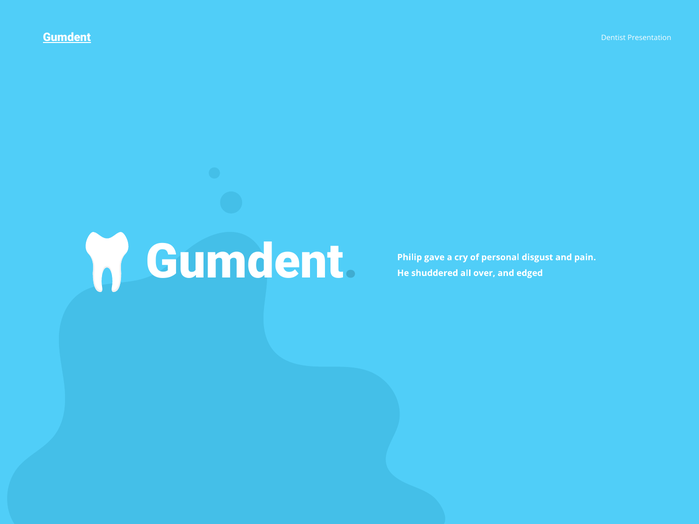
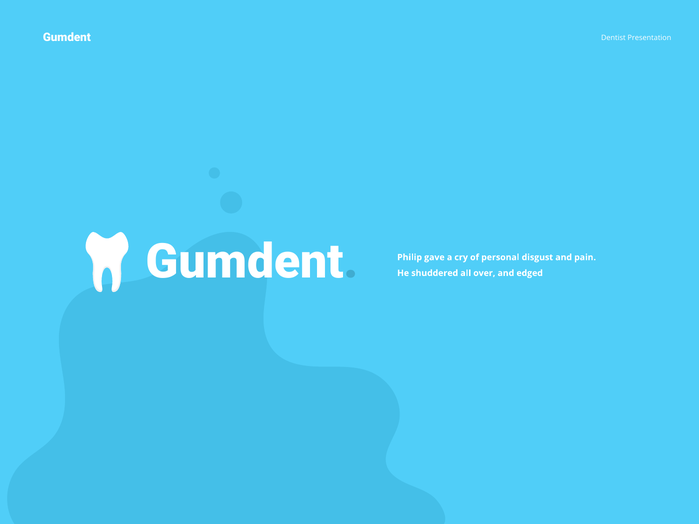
Gumdent underline: present -> none (67, 38)
